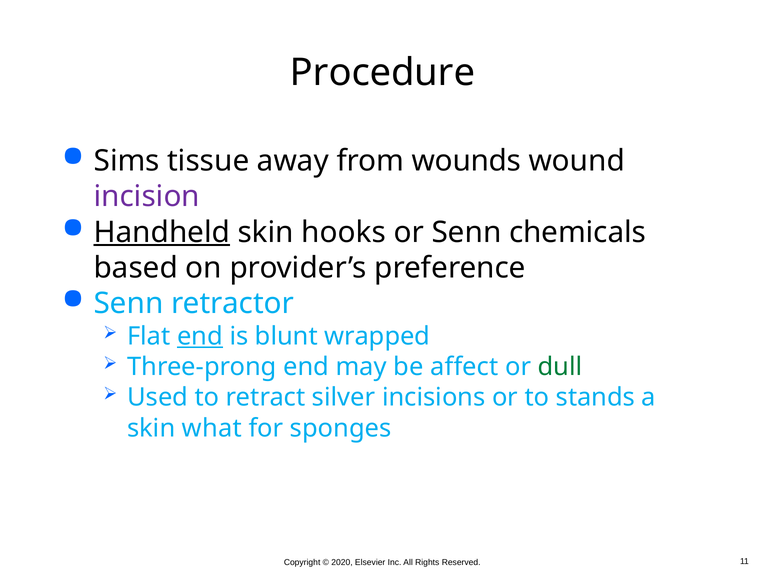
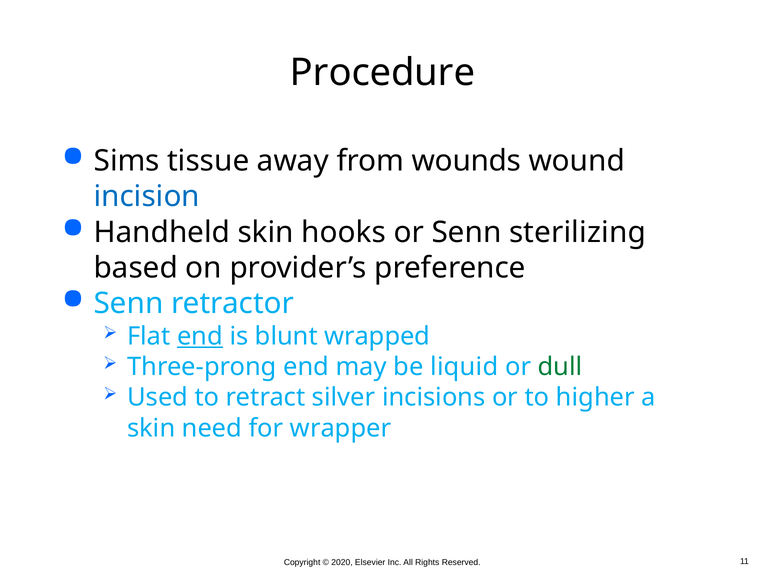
incision colour: purple -> blue (147, 197)
Handheld underline: present -> none (162, 233)
chemicals: chemicals -> sterilizing (577, 233)
affect: affect -> liquid (464, 367)
stands: stands -> higher (595, 398)
what: what -> need (212, 429)
sponges: sponges -> wrapper (341, 429)
